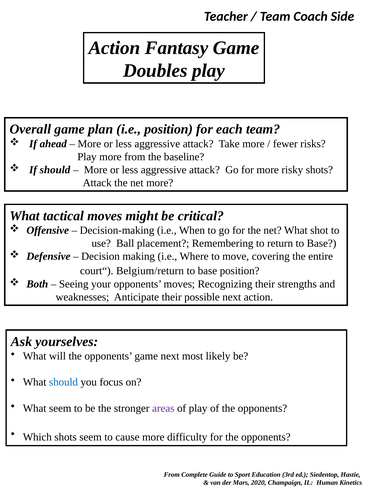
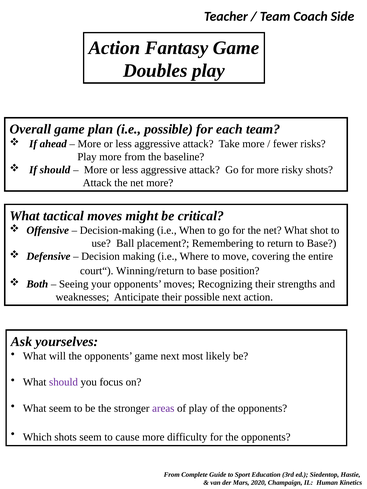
i.e position: position -> possible (169, 129)
Belgium/return: Belgium/return -> Winning/return (150, 271)
should colour: blue -> purple (63, 382)
